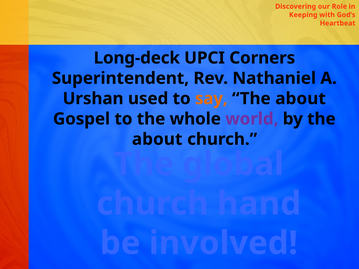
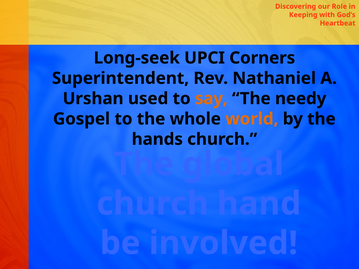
Long-deck: Long-deck -> Long-seek (137, 58)
about: about -> needy (301, 99)
world colour: purple -> orange (252, 119)
about: about -> hands (157, 139)
